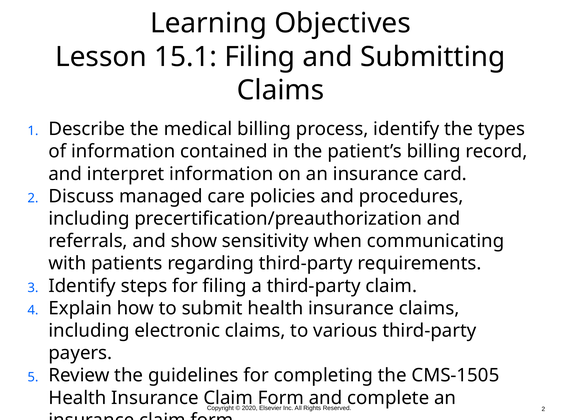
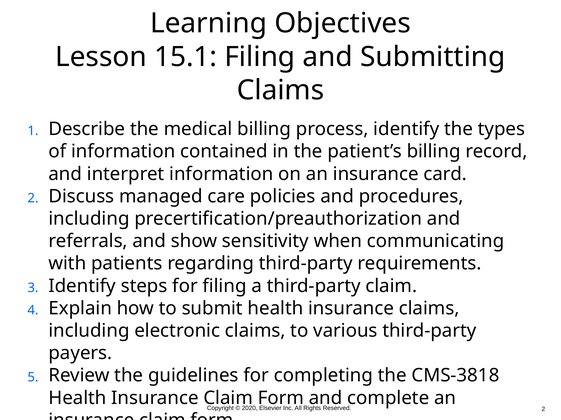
CMS-1505: CMS-1505 -> CMS-3818 (455, 376)
